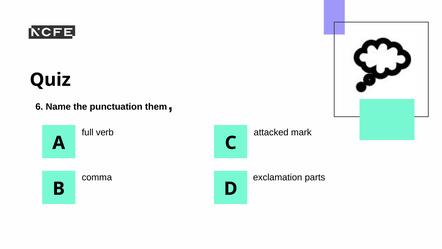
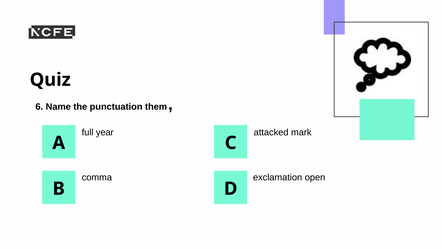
verb: verb -> year (105, 132)
parts: parts -> open (315, 177)
